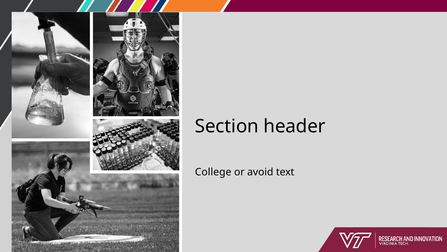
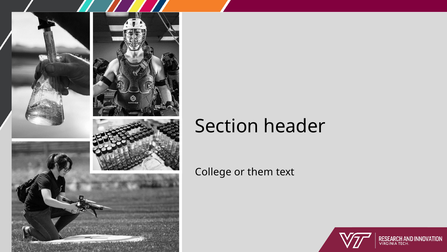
avoid: avoid -> them (260, 172)
